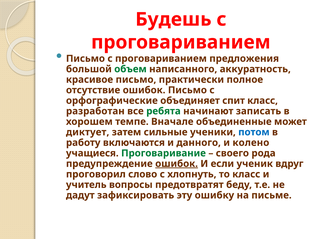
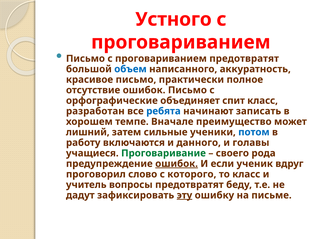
Будешь: Будешь -> Устного (173, 19)
проговариванием предложения: предложения -> предотвратят (244, 59)
объем colour: green -> blue (130, 69)
ребята colour: green -> blue (163, 111)
объединенные: объединенные -> преимущество (234, 122)
диктует: диктует -> лишний (88, 132)
колено: колено -> голавы (251, 143)
хлопнуть: хлопнуть -> которого (192, 174)
эту underline: none -> present (184, 195)
